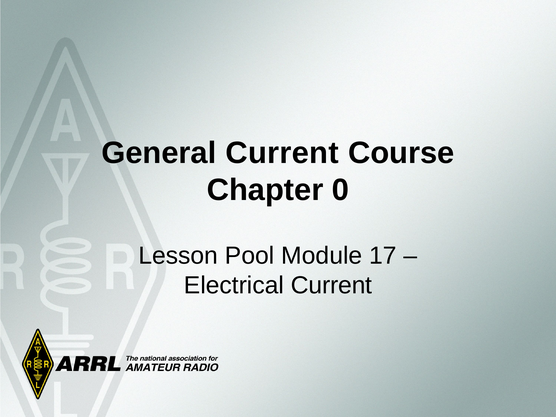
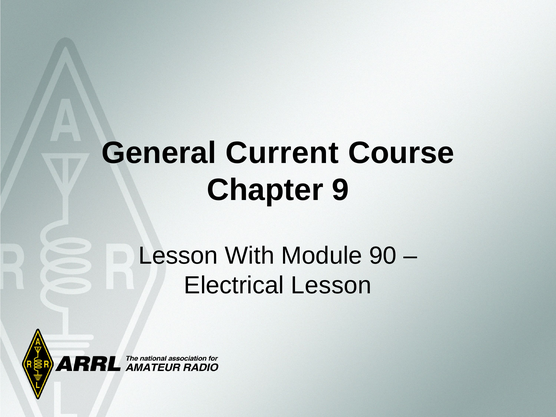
0: 0 -> 9 (340, 190)
Pool: Pool -> With (250, 256)
17: 17 -> 90 (383, 256)
Electrical Current: Current -> Lesson (331, 285)
